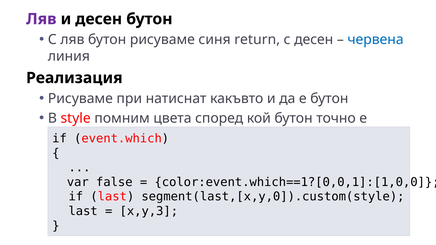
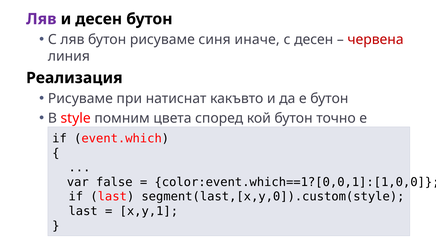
return: return -> иначе (257, 40)
червена colour: blue -> red (376, 40)
x,y,3: x,y,3 -> x,y,1 (149, 211)
